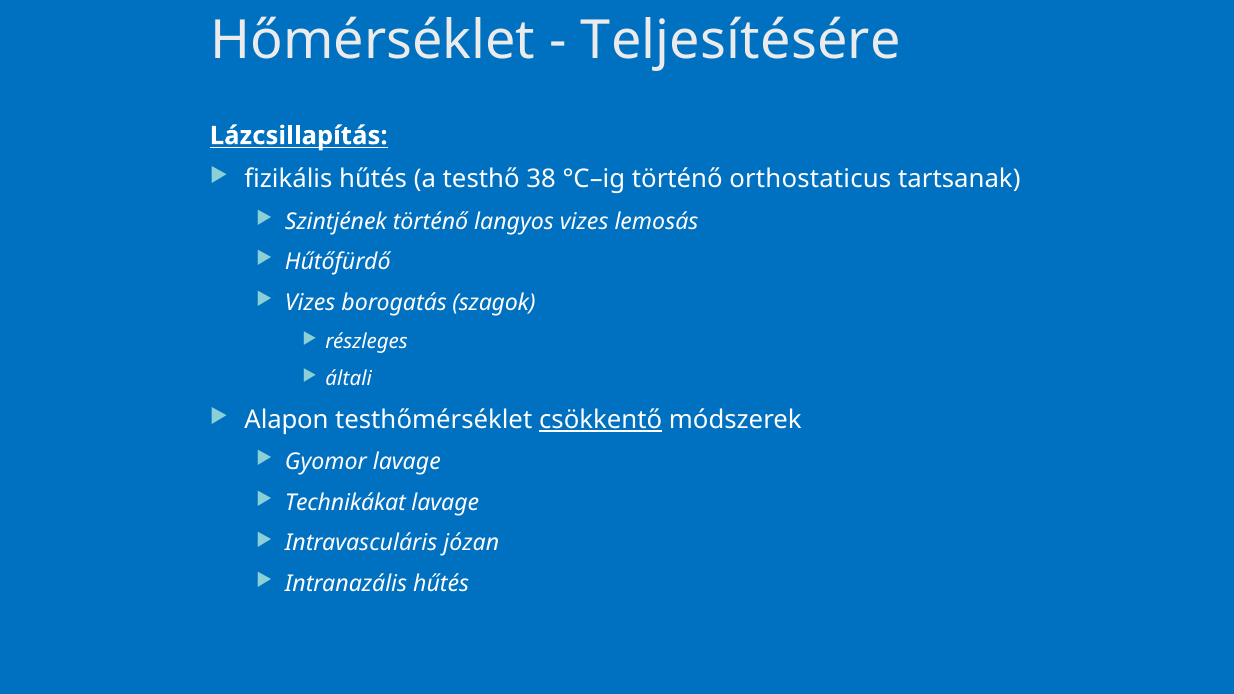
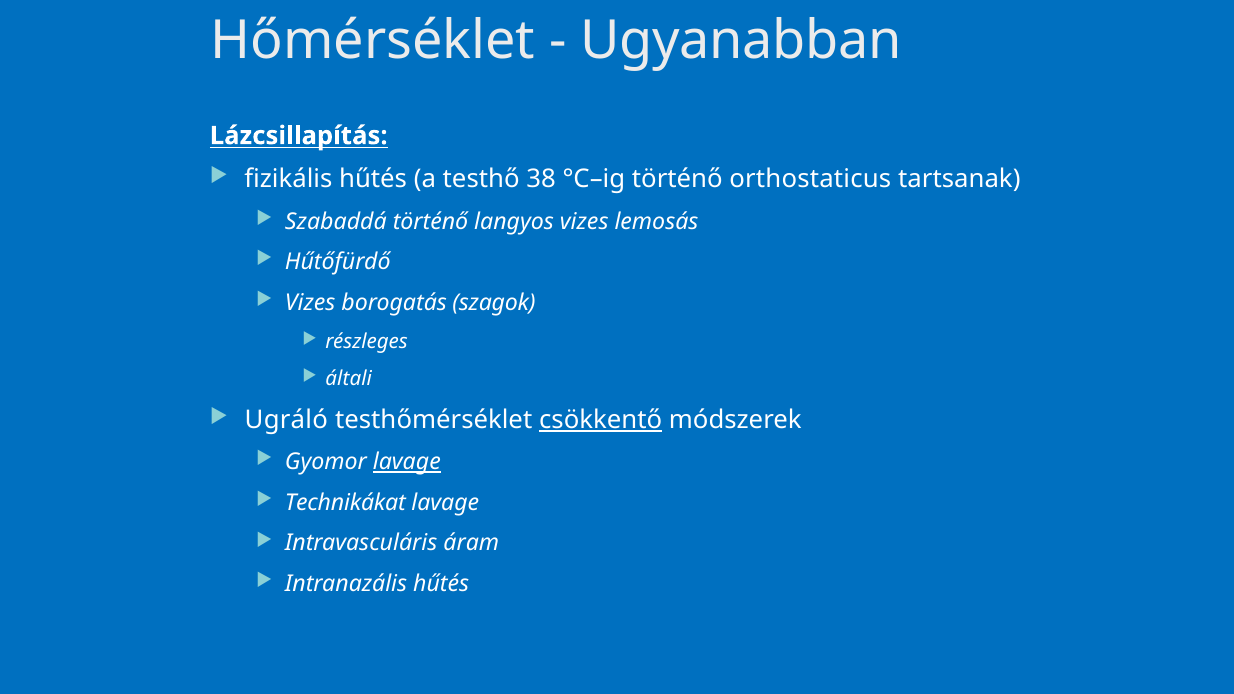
Teljesítésére: Teljesítésére -> Ugyanabban (741, 41)
Szintjének: Szintjének -> Szabaddá (336, 221)
Alapon: Alapon -> Ugráló (286, 420)
lavage underline: none -> present (407, 462)
józan: józan -> áram (471, 543)
